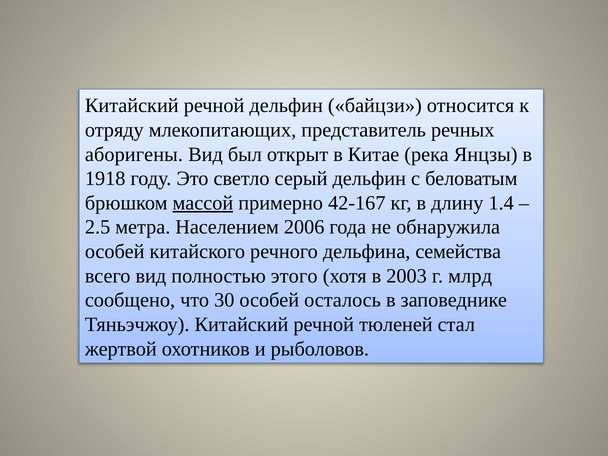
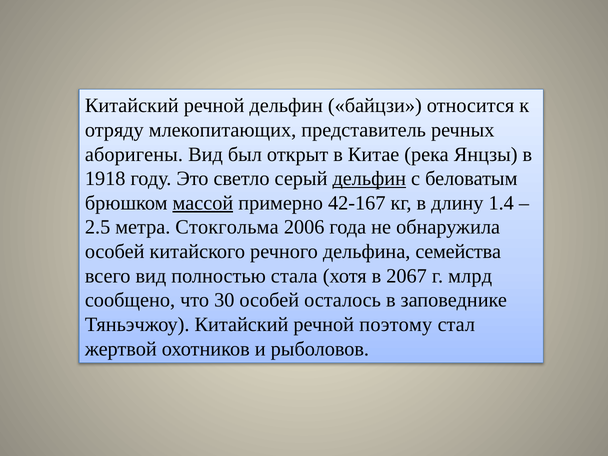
дельфин underline: none -> present (369, 179)
Населением: Населением -> Стокгольма (227, 227)
этого: этого -> стала (294, 276)
2003: 2003 -> 2067 (407, 276)
тюленей: тюленей -> поэтому (396, 325)
